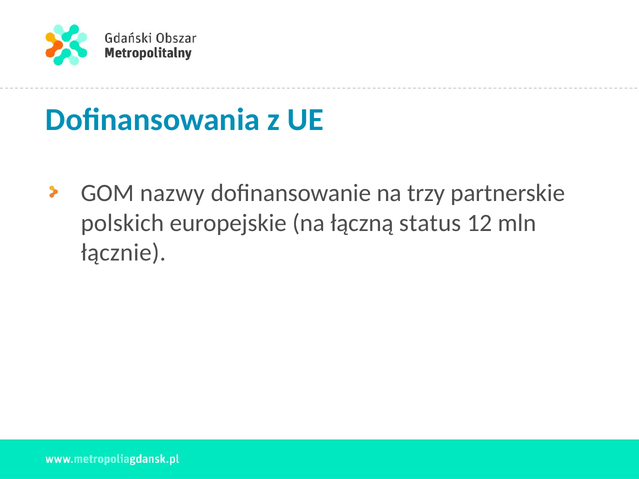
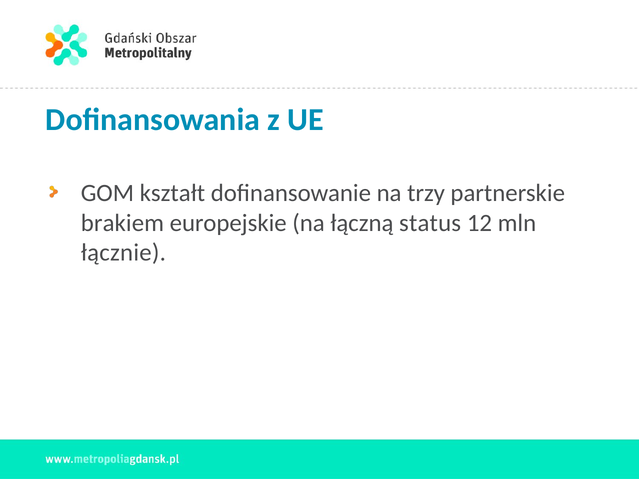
nazwy: nazwy -> kształt (172, 193)
polskich: polskich -> brakiem (122, 223)
